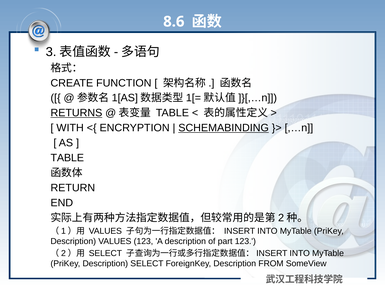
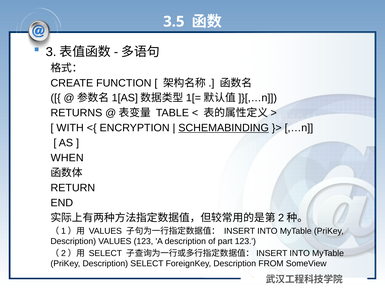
8.6: 8.6 -> 3.5 (174, 22)
RETURNS underline: present -> none (76, 113)
TABLE: TABLE -> WHEN (67, 158)
